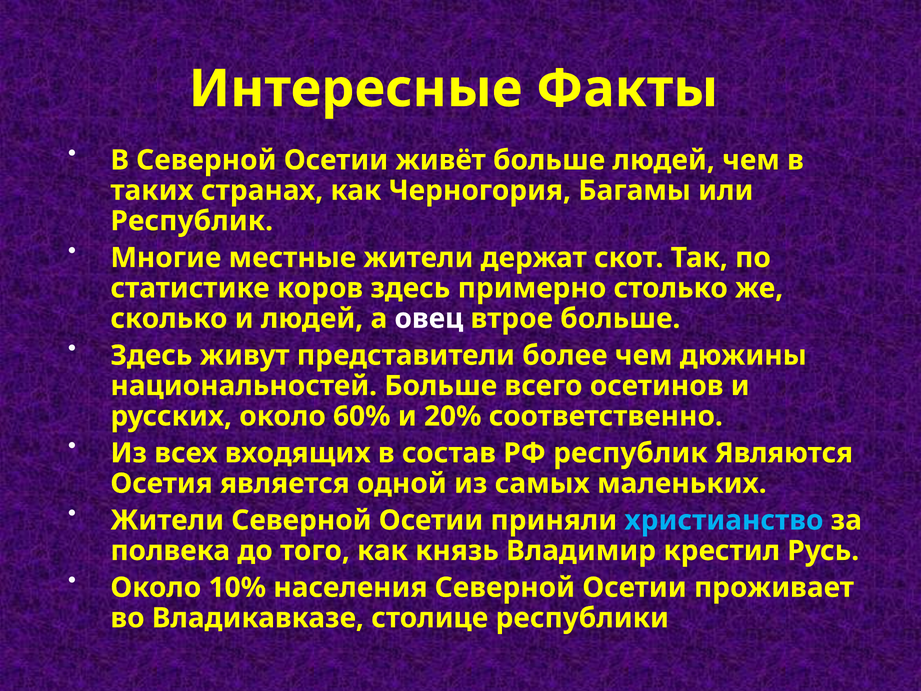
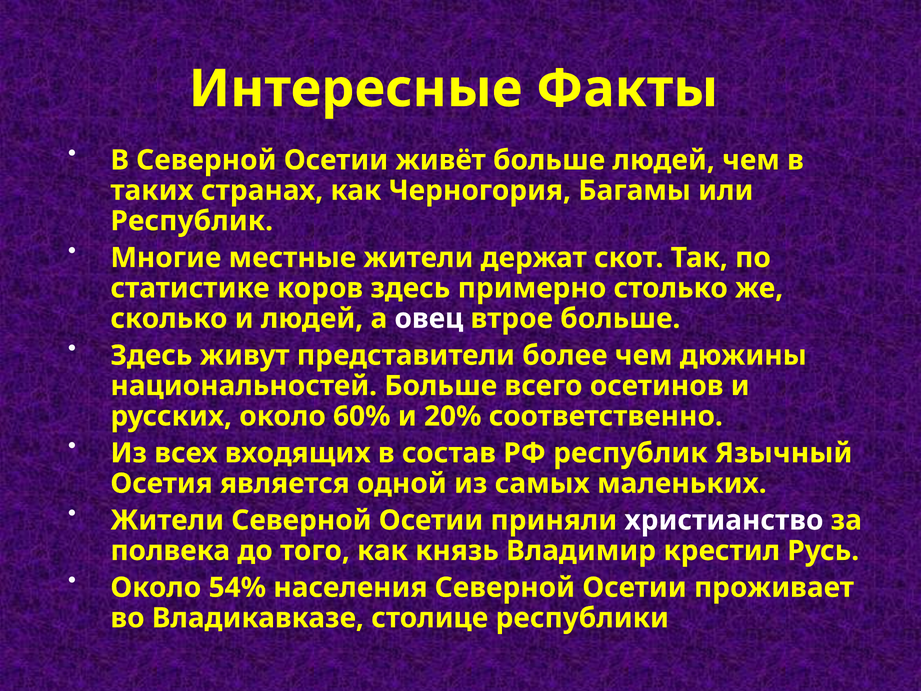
Являются: Являются -> Язычный (784, 453)
христианство colour: light blue -> white (724, 520)
10%: 10% -> 54% (237, 587)
